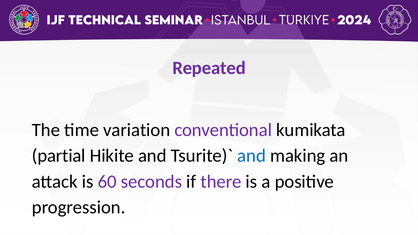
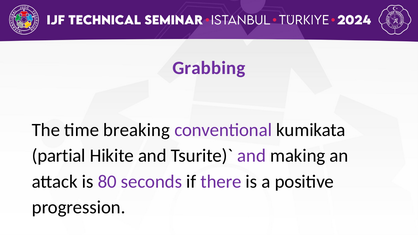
Repeated: Repeated -> Grabbing (209, 68)
variation: variation -> breaking (137, 130)
and colour: blue -> purple (252, 156)
60: 60 -> 80 (107, 182)
